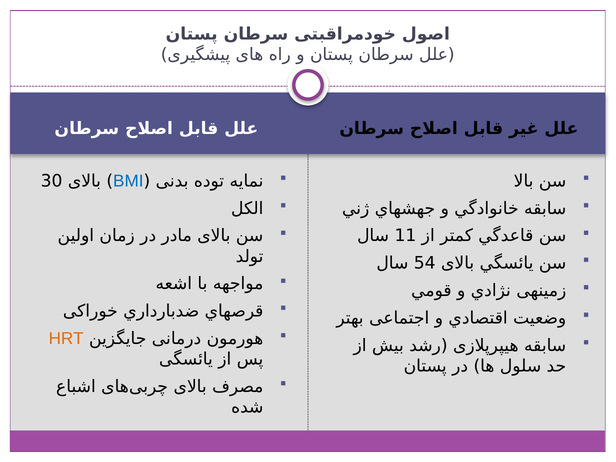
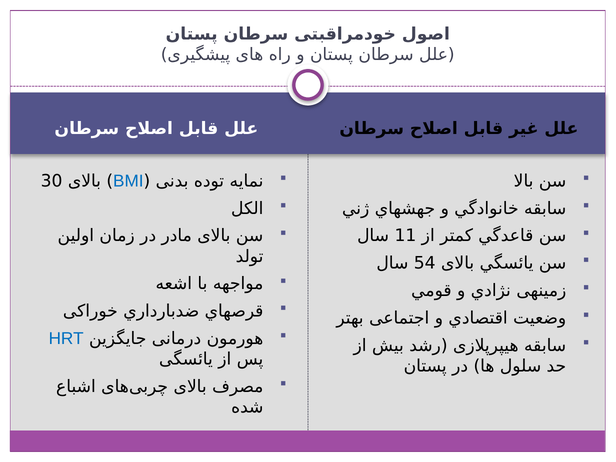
HRT colour: orange -> blue (66, 339)
